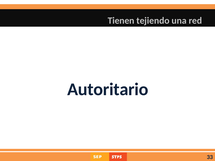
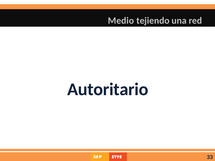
Tienen: Tienen -> Medio (121, 21)
